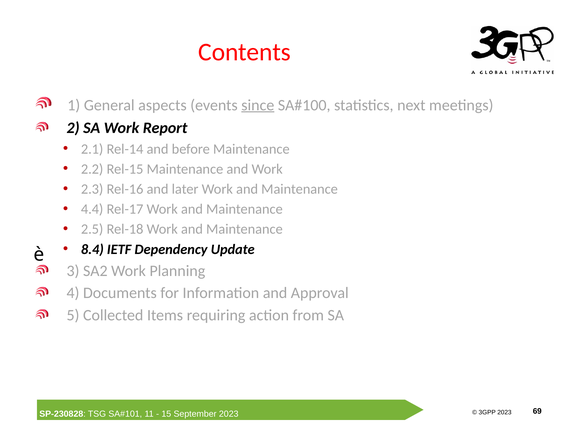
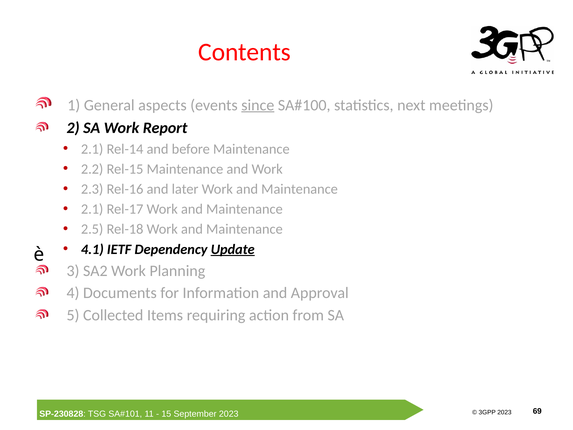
4.4: 4.4 -> 2.1 (92, 209)
8.4: 8.4 -> 4.1 (92, 249)
Update underline: none -> present (233, 249)
